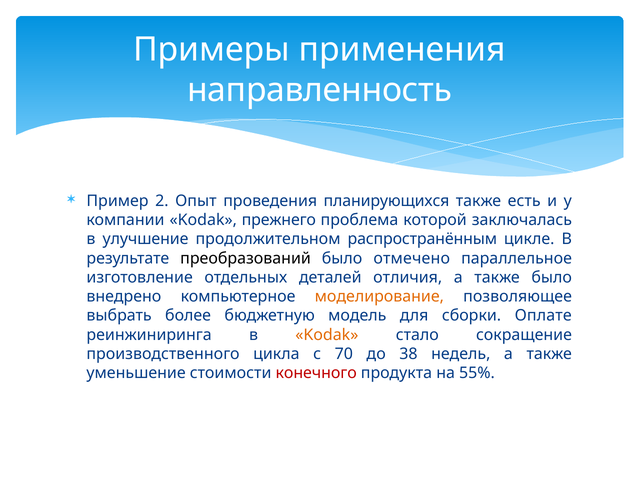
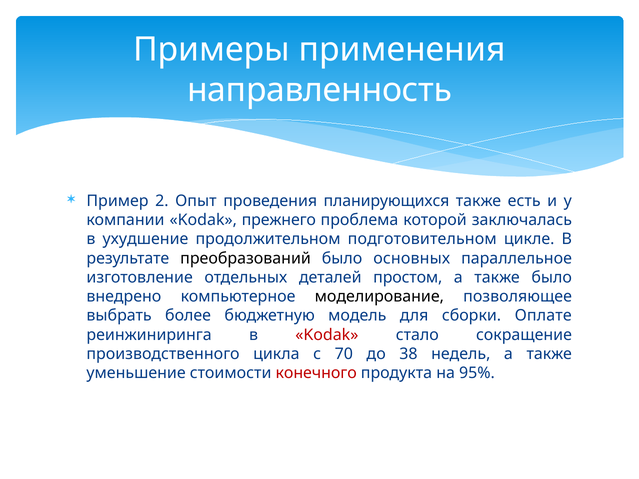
улучшение: улучшение -> ухудшение (146, 239)
распространённым: распространённым -> подготовительном (422, 239)
отмечено: отмечено -> основных (412, 258)
отличия: отличия -> простом (408, 278)
моделирование colour: orange -> black (379, 297)
Kodak colour: orange -> red (327, 335)
55%: 55% -> 95% (477, 373)
